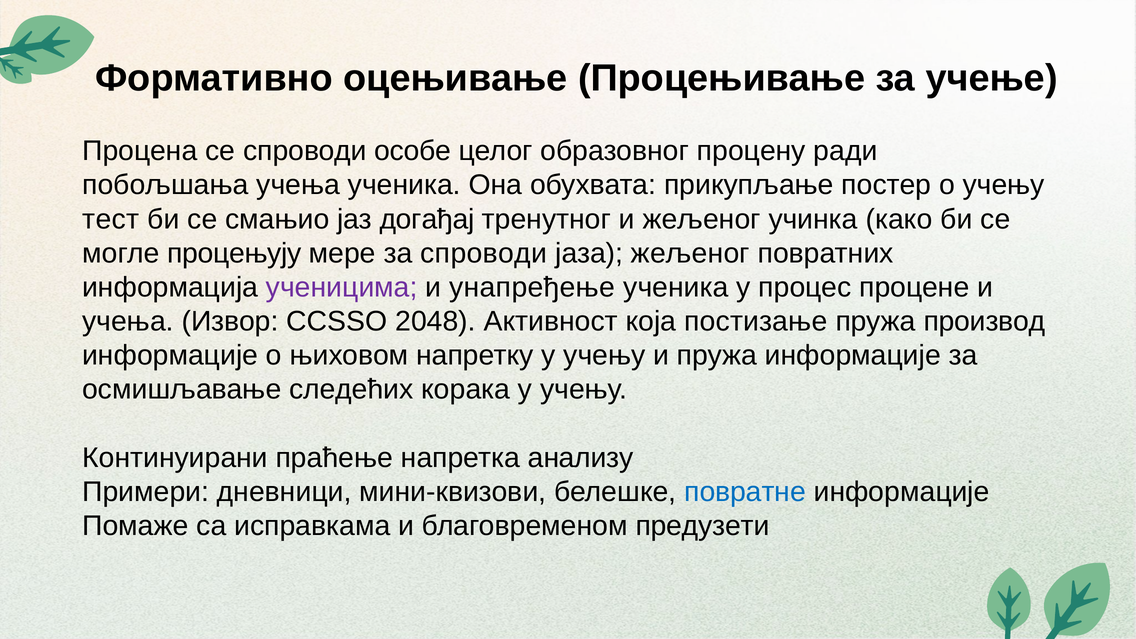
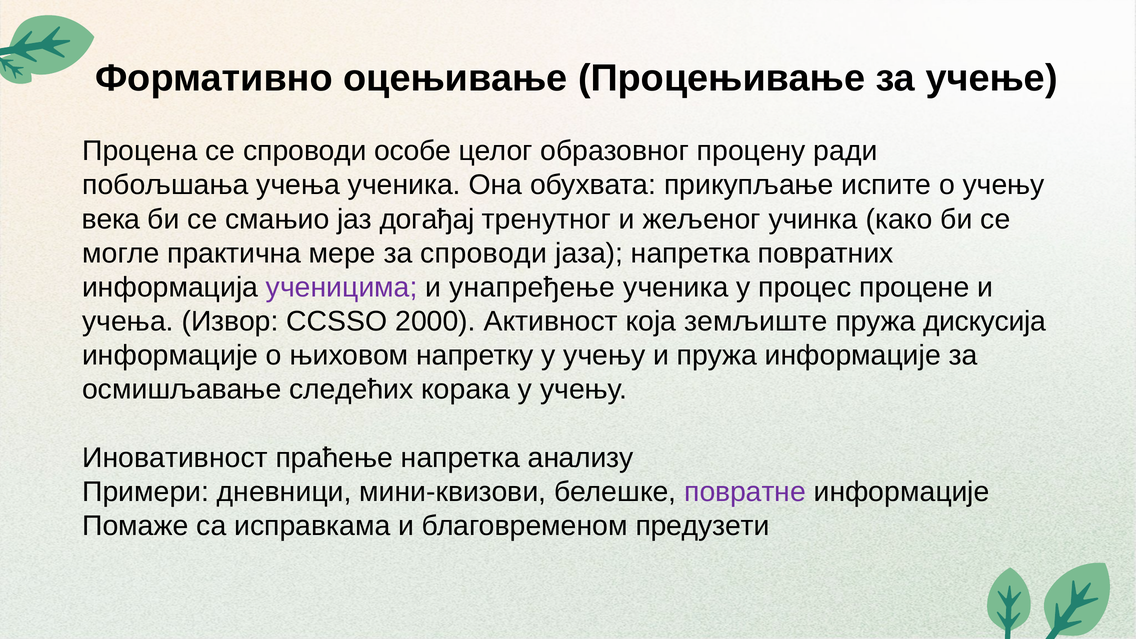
постер: постер -> испите (886, 185)
тест: тест -> века (111, 219)
процењују: процењују -> практична (234, 253)
јаза жељеног: жељеног -> напретка (690, 253)
2048: 2048 -> 2000 (436, 321)
постизање: постизање -> земљиште (756, 321)
производ: производ -> дискусија (985, 321)
Континуирани: Континуирани -> Иновативност (175, 458)
повратне colour: blue -> purple (745, 492)
